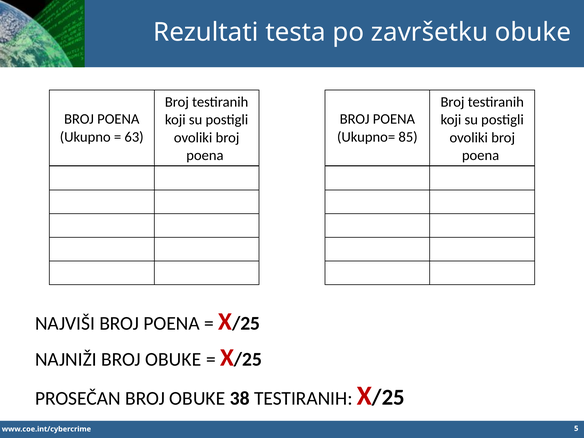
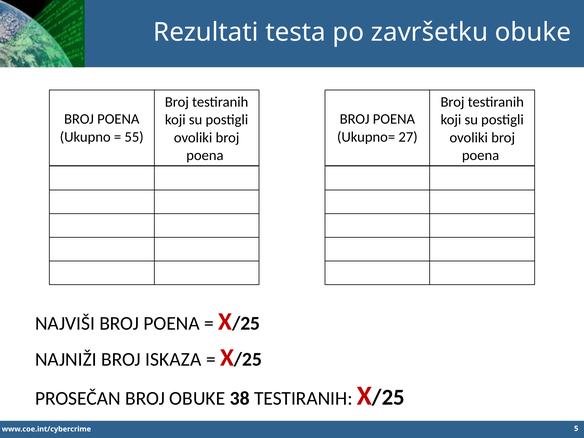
63: 63 -> 55 (134, 137)
85: 85 -> 27 (408, 137)
NAJNIŽI BROJ OBUKE: OBUKE -> ISKAZA (173, 360)
